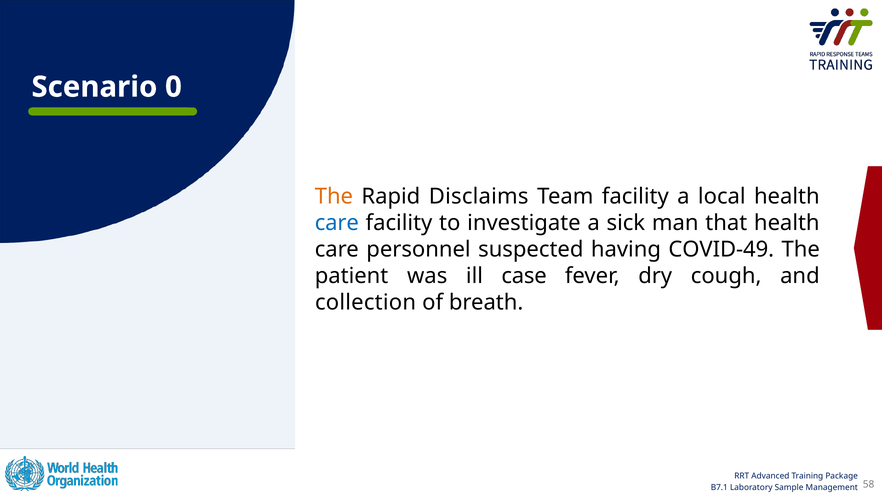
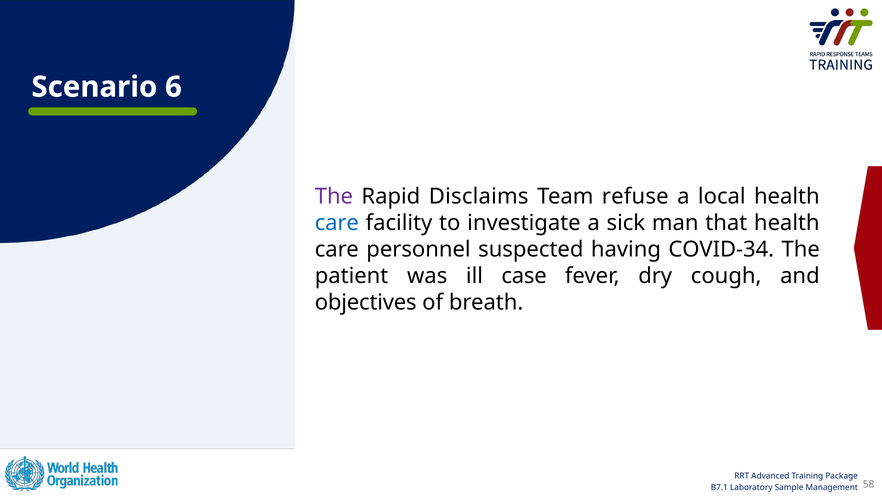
0: 0 -> 6 (173, 87)
The colour: orange -> purple (334, 197)
Team facility: facility -> refuse (635, 197)
COVID-49: COVID-49 -> COVID-34 (721, 250)
collection: collection -> objectives (366, 303)
